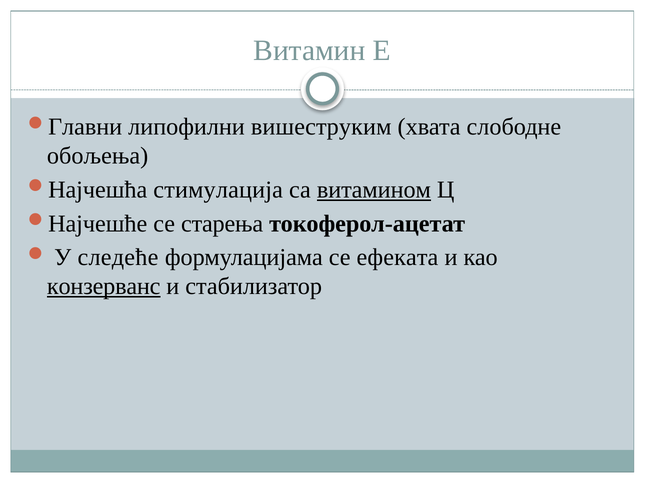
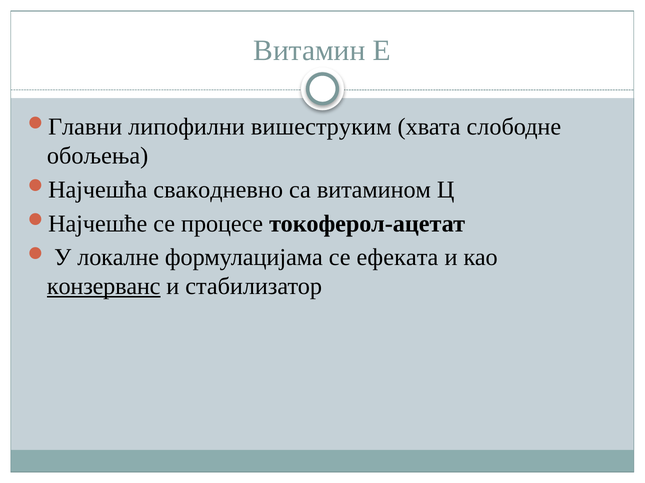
стимулација: стимулација -> свакодневно (218, 190)
витамином underline: present -> none (374, 190)
старења: старења -> процесе (222, 224)
следеће: следеће -> локалне (118, 258)
